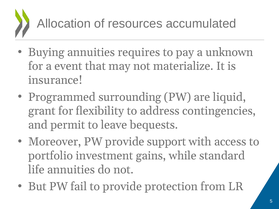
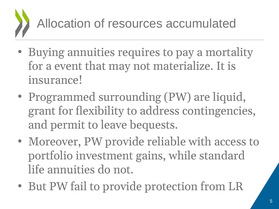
unknown: unknown -> mortality (229, 52)
support: support -> reliable (166, 142)
